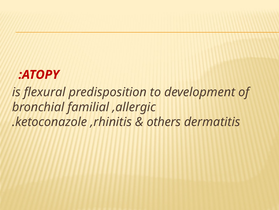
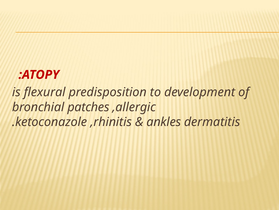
familial: familial -> patches (88, 107)
others: others -> ankles (164, 122)
